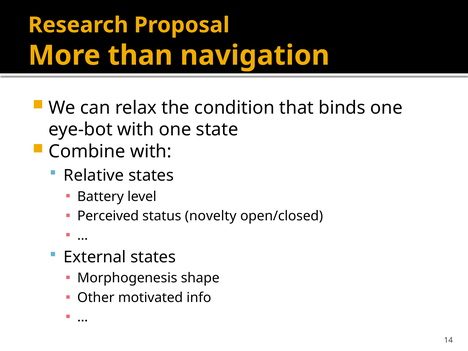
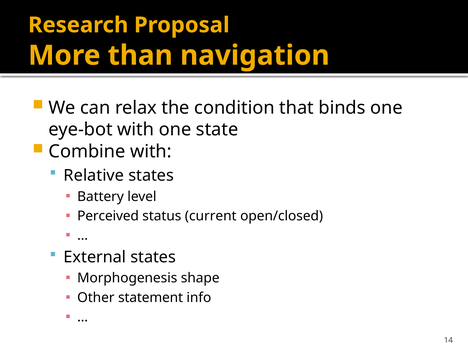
novelty: novelty -> current (211, 216)
motivated: motivated -> statement (151, 298)
